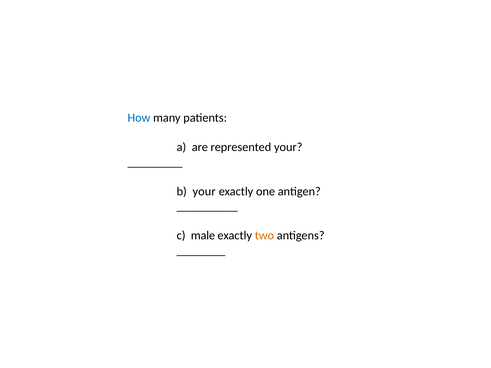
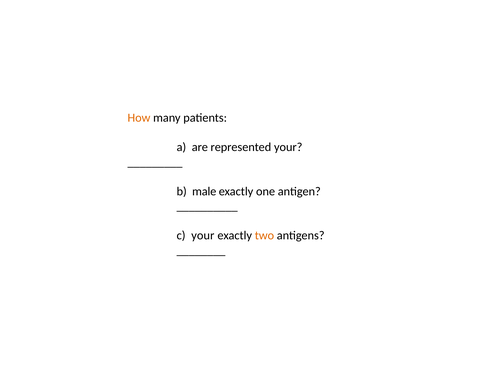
How colour: blue -> orange (139, 118)
b your: your -> male (204, 192)
c male: male -> your (203, 236)
